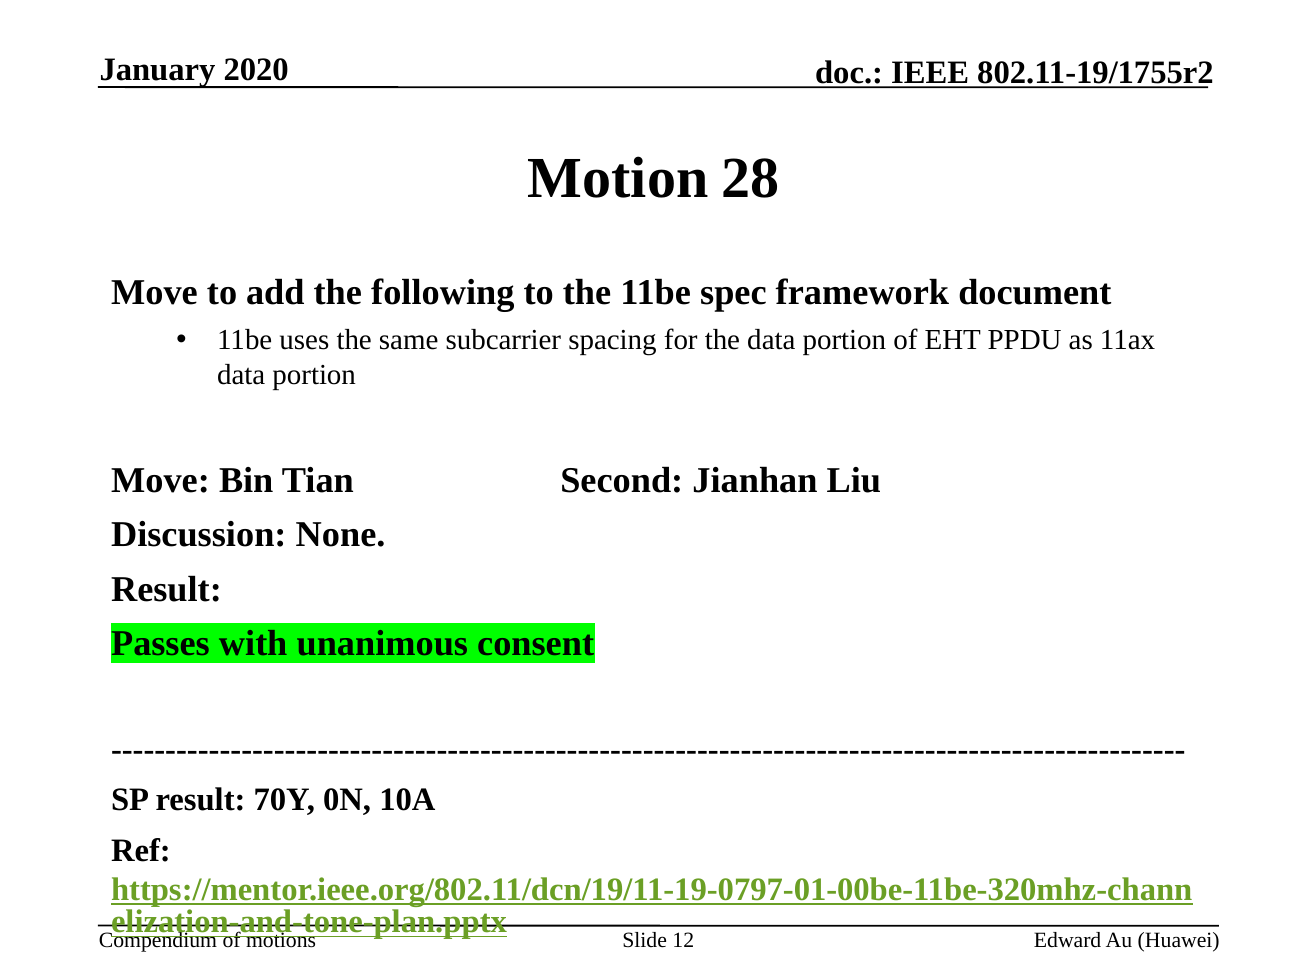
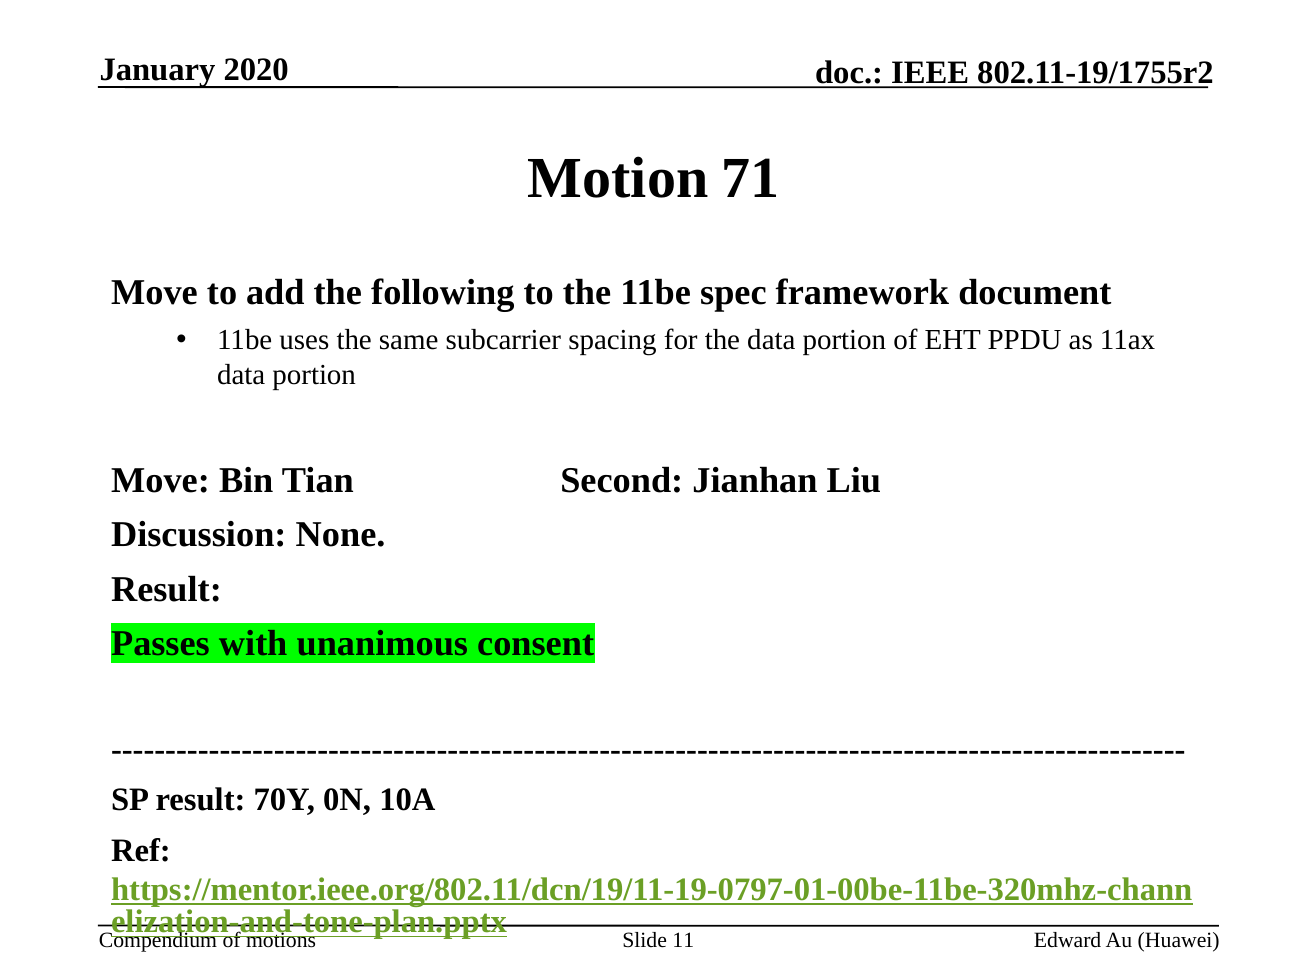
28: 28 -> 71 (751, 178)
12: 12 -> 11 (683, 939)
